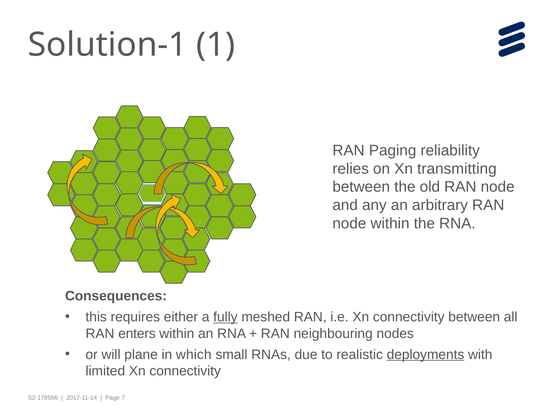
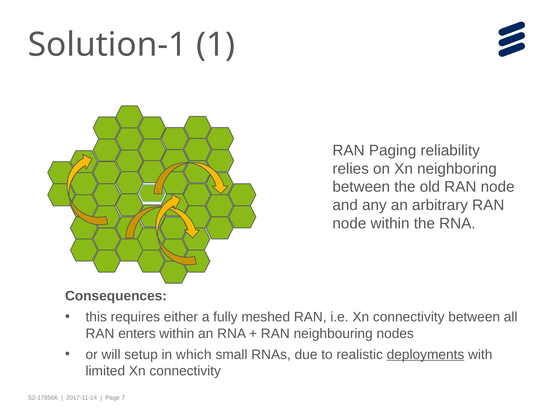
transmitting: transmitting -> neighboring (457, 169)
fully underline: present -> none (225, 317)
plane: plane -> setup (141, 355)
